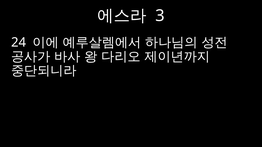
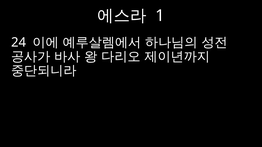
3: 3 -> 1 (160, 16)
